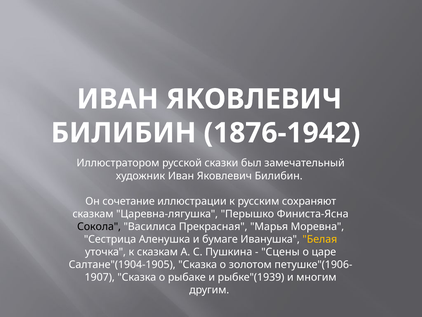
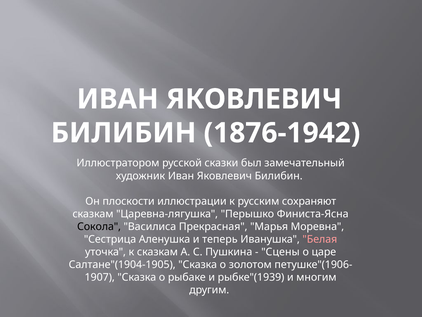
сочетание: сочетание -> плоскости (129, 201)
бумаге: бумаге -> теперь (220, 239)
Белая colour: yellow -> pink (320, 239)
